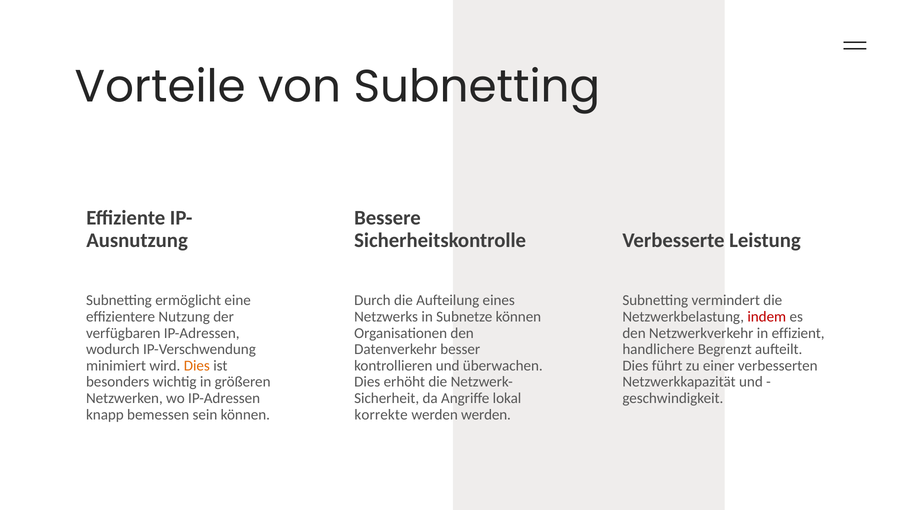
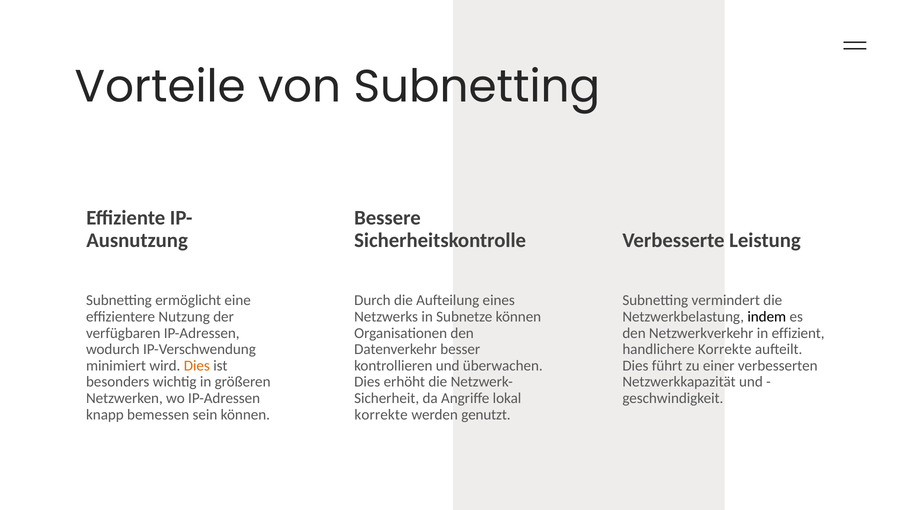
indem colour: red -> black (767, 317)
handlichere Begrenzt: Begrenzt -> Korrekte (725, 349)
werden werden: werden -> genutzt (486, 414)
